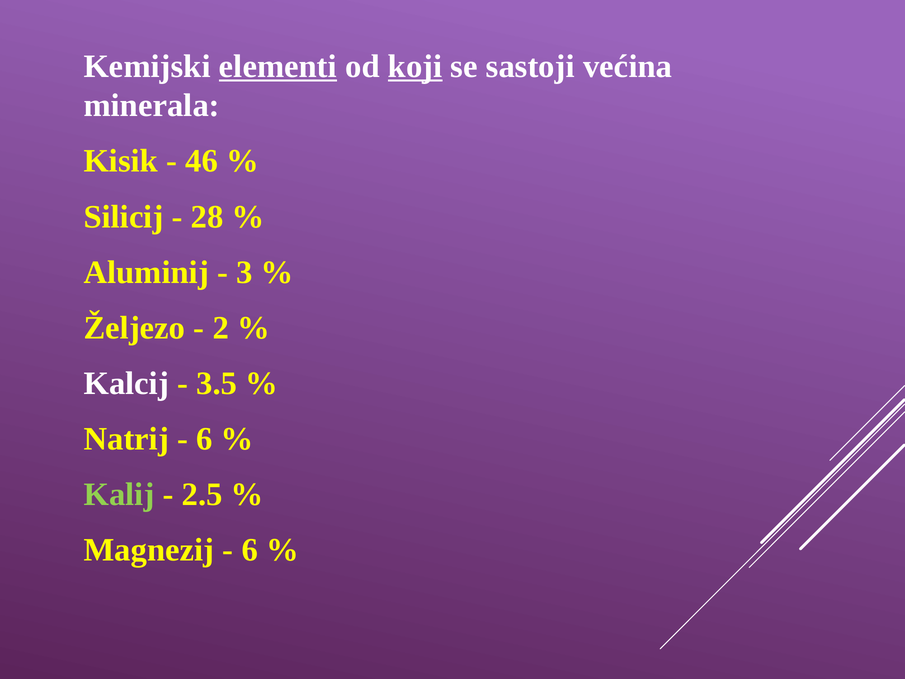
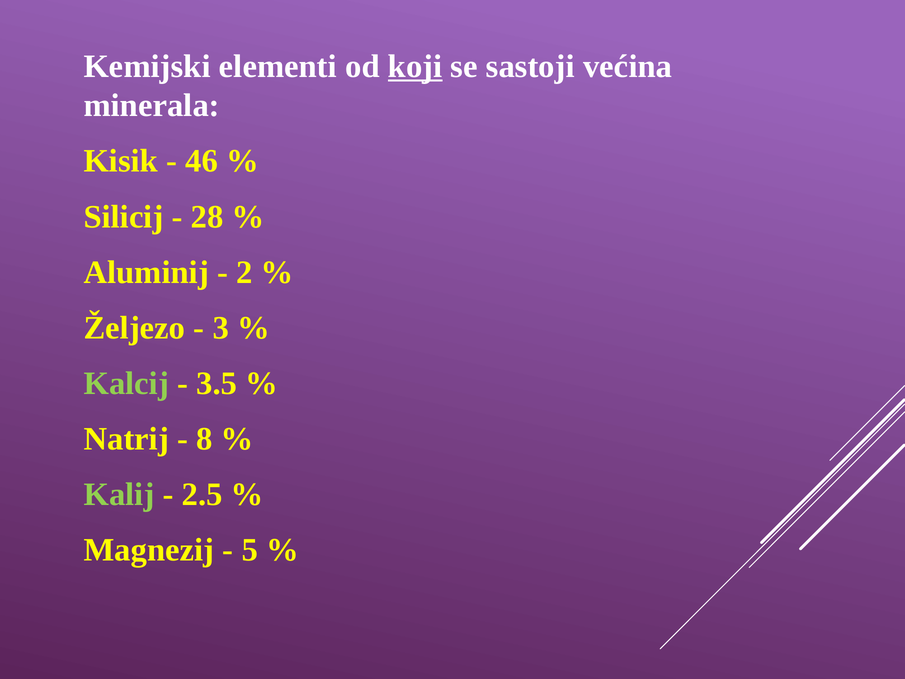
elementi underline: present -> none (278, 66)
3: 3 -> 2 (244, 272)
2: 2 -> 3 (221, 328)
Kalcij colour: white -> light green (126, 383)
6: 6 -> 8 (204, 439)
6: 6 -> 5 (250, 550)
